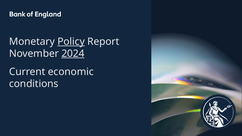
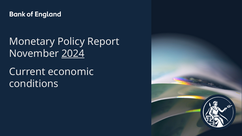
Policy underline: present -> none (71, 42)
